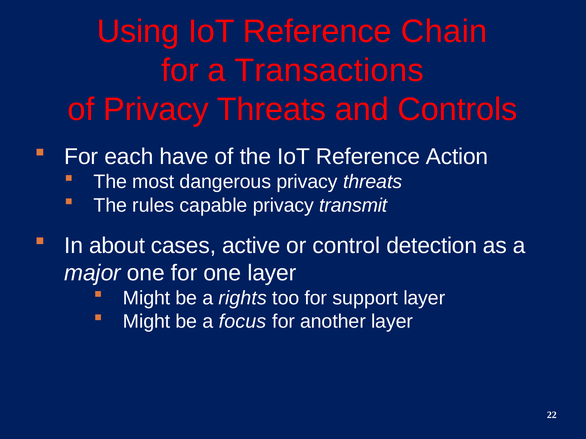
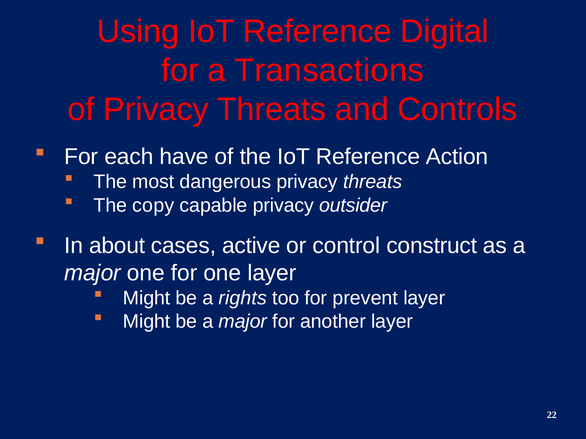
Chain: Chain -> Digital (444, 32)
rules: rules -> copy (153, 206)
transmit: transmit -> outsider (353, 206)
detection: detection -> construct (432, 246)
support: support -> prevent (365, 298)
be a focus: focus -> major (243, 322)
